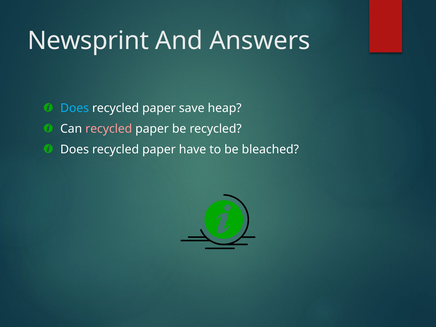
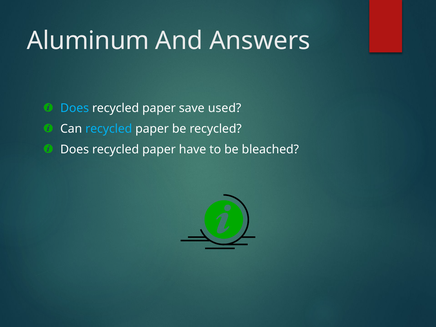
Newsprint: Newsprint -> Aluminum (88, 41)
heap: heap -> used (225, 108)
recycled colour: pink -> light blue (109, 129)
